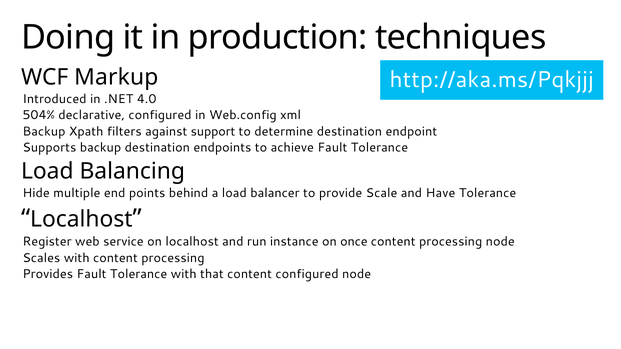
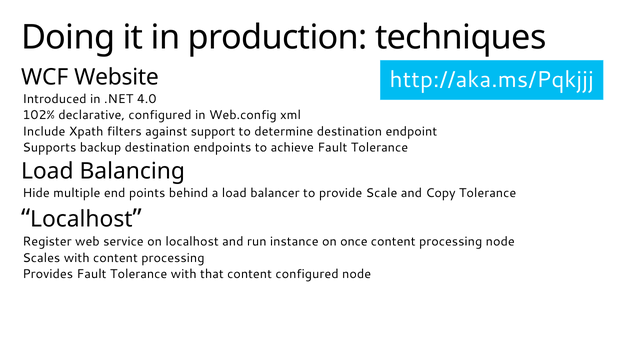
Markup: Markup -> Website (116, 77)
504%: 504% -> 102% (39, 115)
Backup: Backup -> Include (44, 132)
Have: Have -> Copy (441, 193)
